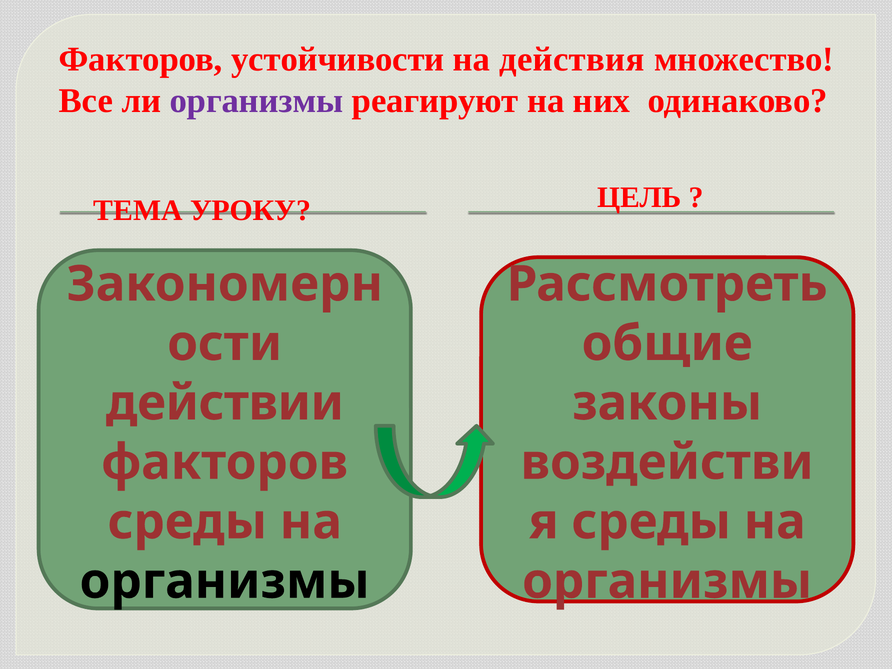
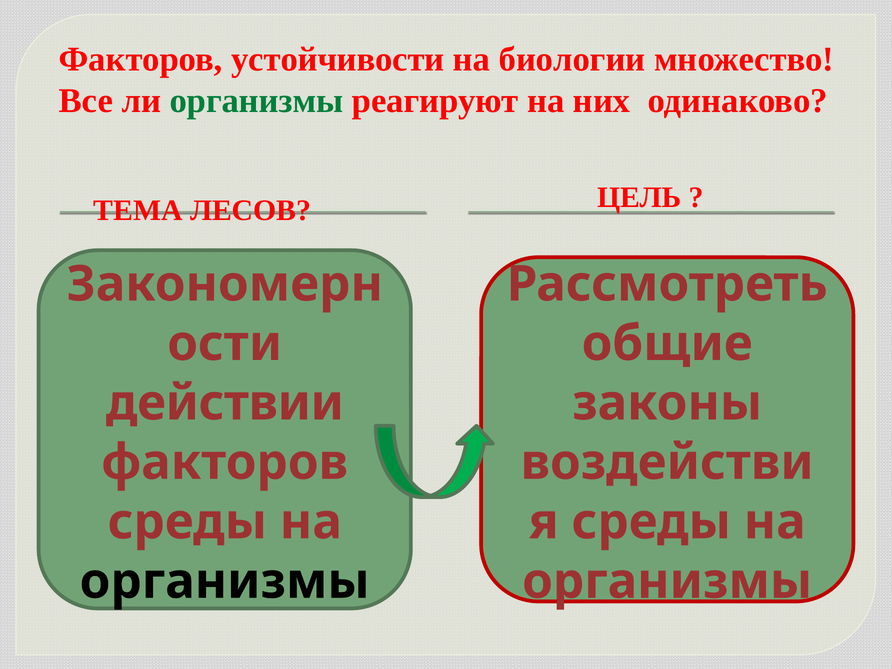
действия: действия -> биологии (572, 59)
организмы colour: purple -> green (256, 101)
УРОКУ: УРОКУ -> ЛЕСОВ (250, 211)
